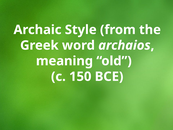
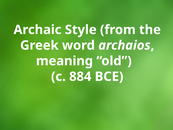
150: 150 -> 884 (80, 76)
